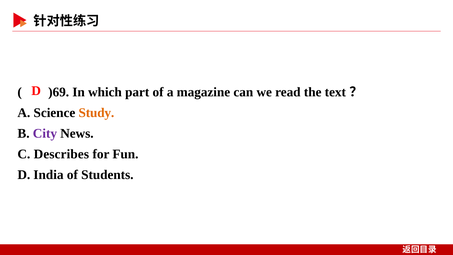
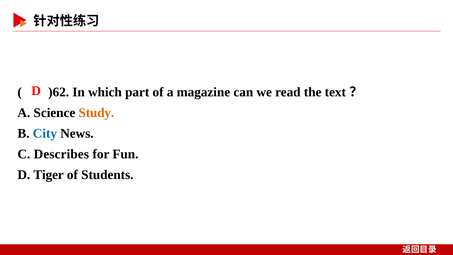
)69: )69 -> )62 (59, 92)
City colour: purple -> blue (45, 133)
India: India -> Tiger (49, 175)
